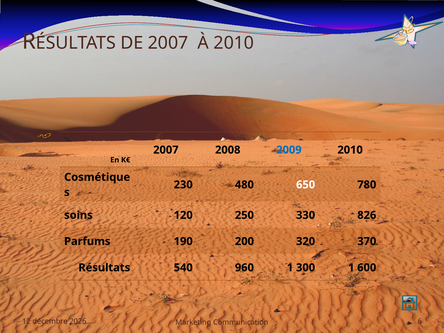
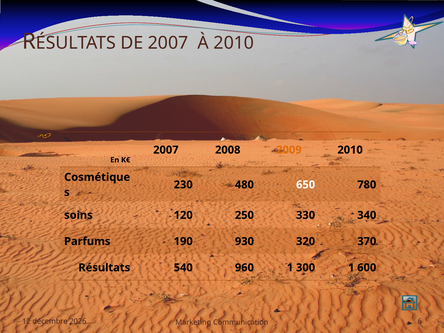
2009 colour: blue -> orange (289, 150)
826: 826 -> 340 (367, 215)
200: 200 -> 930 (244, 241)
